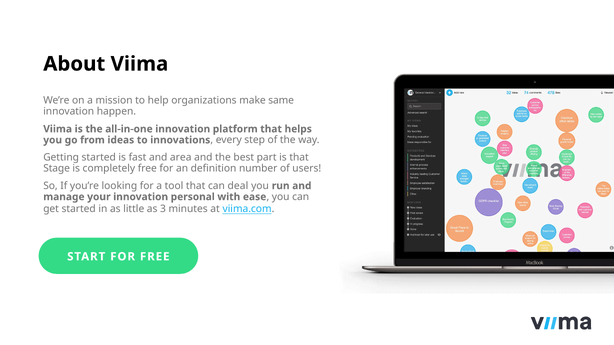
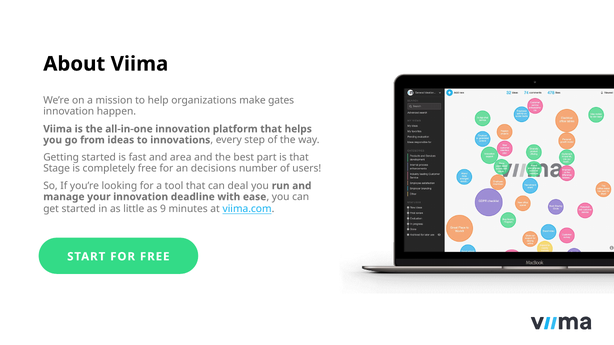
same: same -> gates (281, 101)
definition: definition -> decisions (213, 169)
personal: personal -> deadline (193, 197)
3: 3 -> 9 (163, 209)
